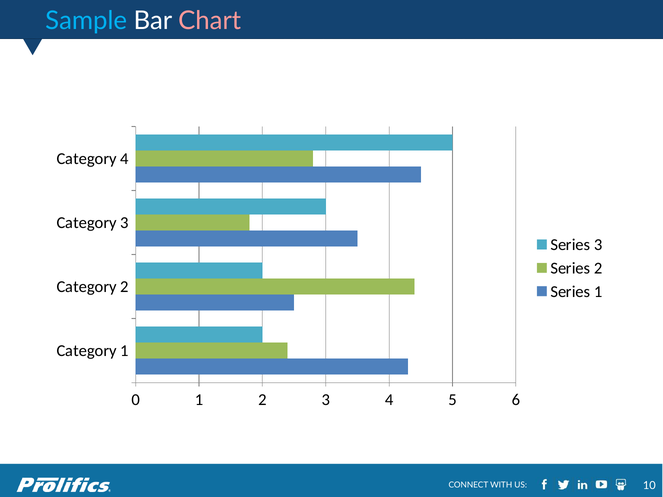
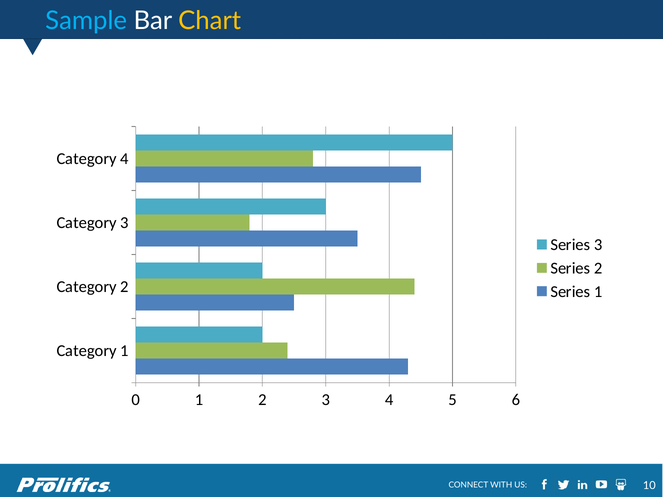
Chart colour: pink -> yellow (210, 21)
